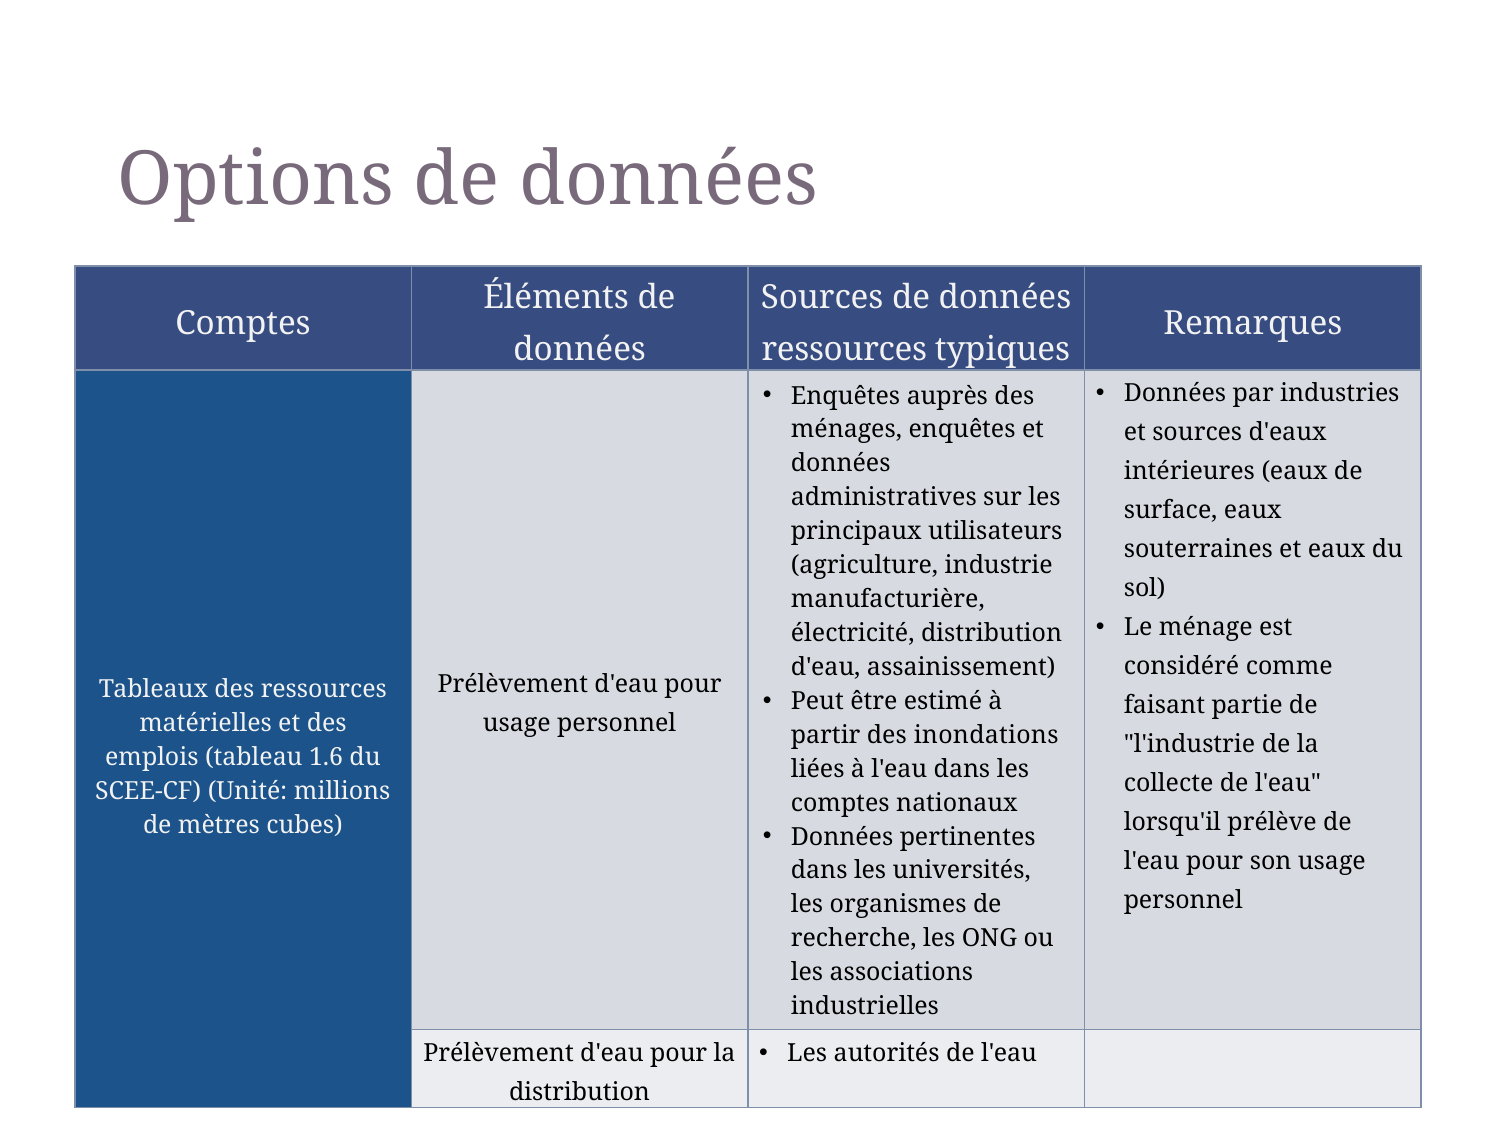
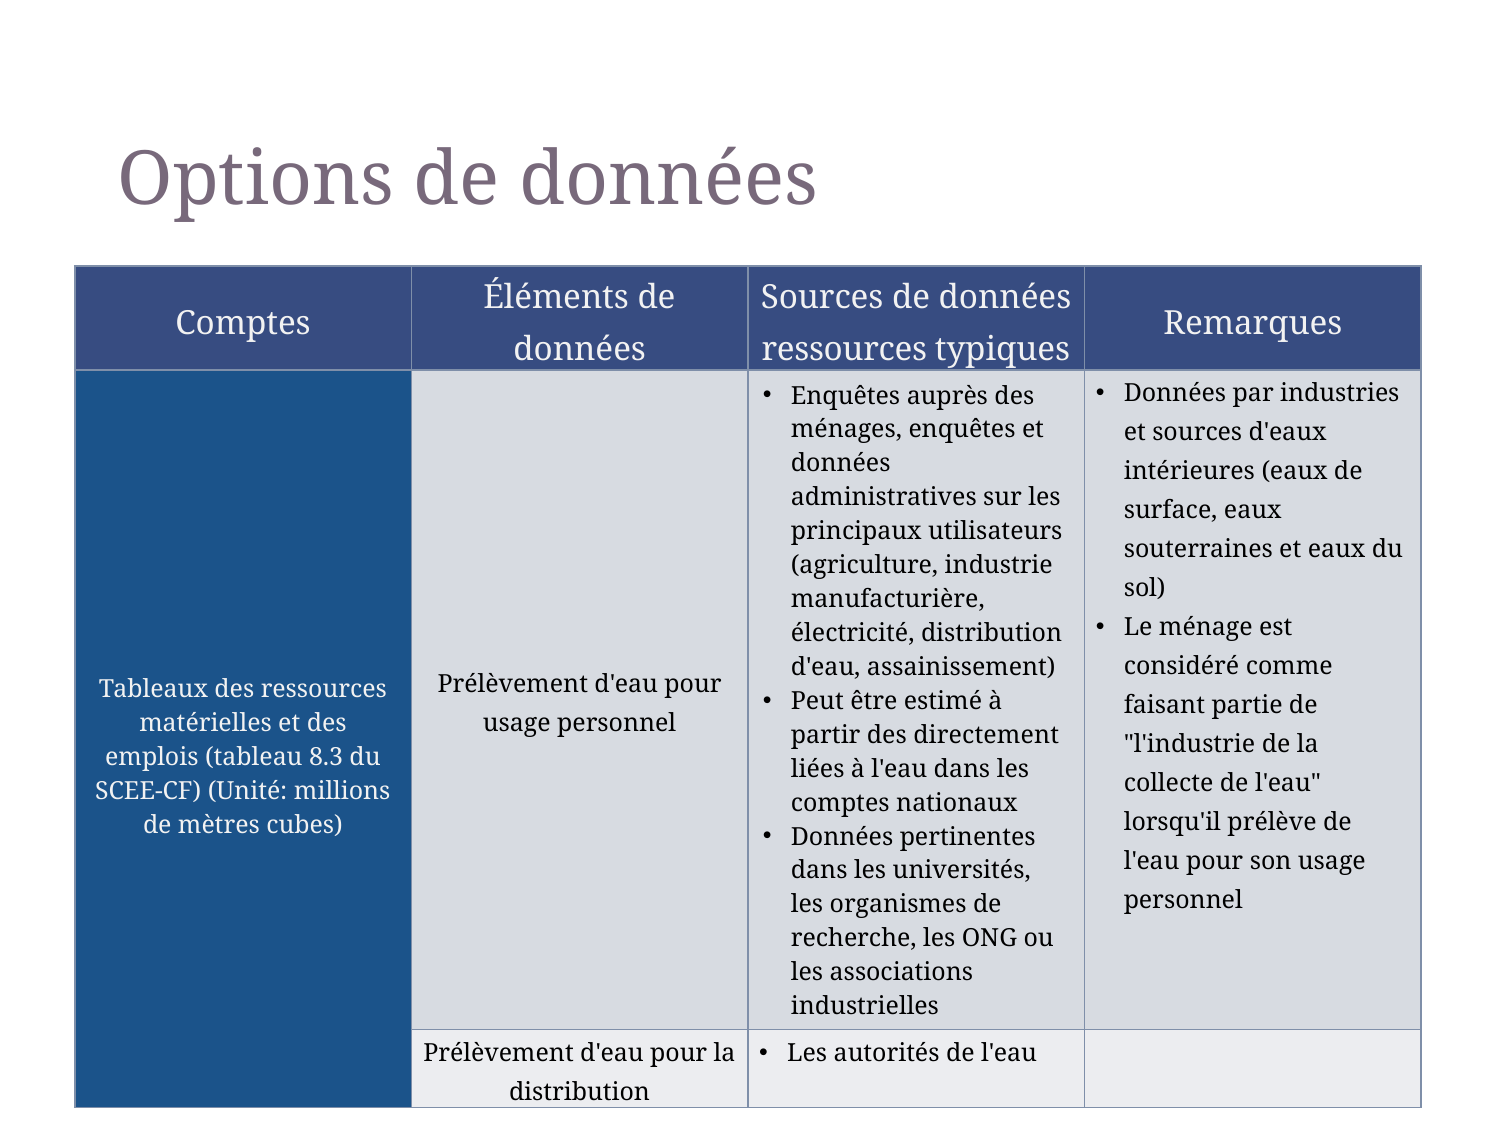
inondations: inondations -> directement (986, 735)
1.6: 1.6 -> 8.3 (326, 757)
